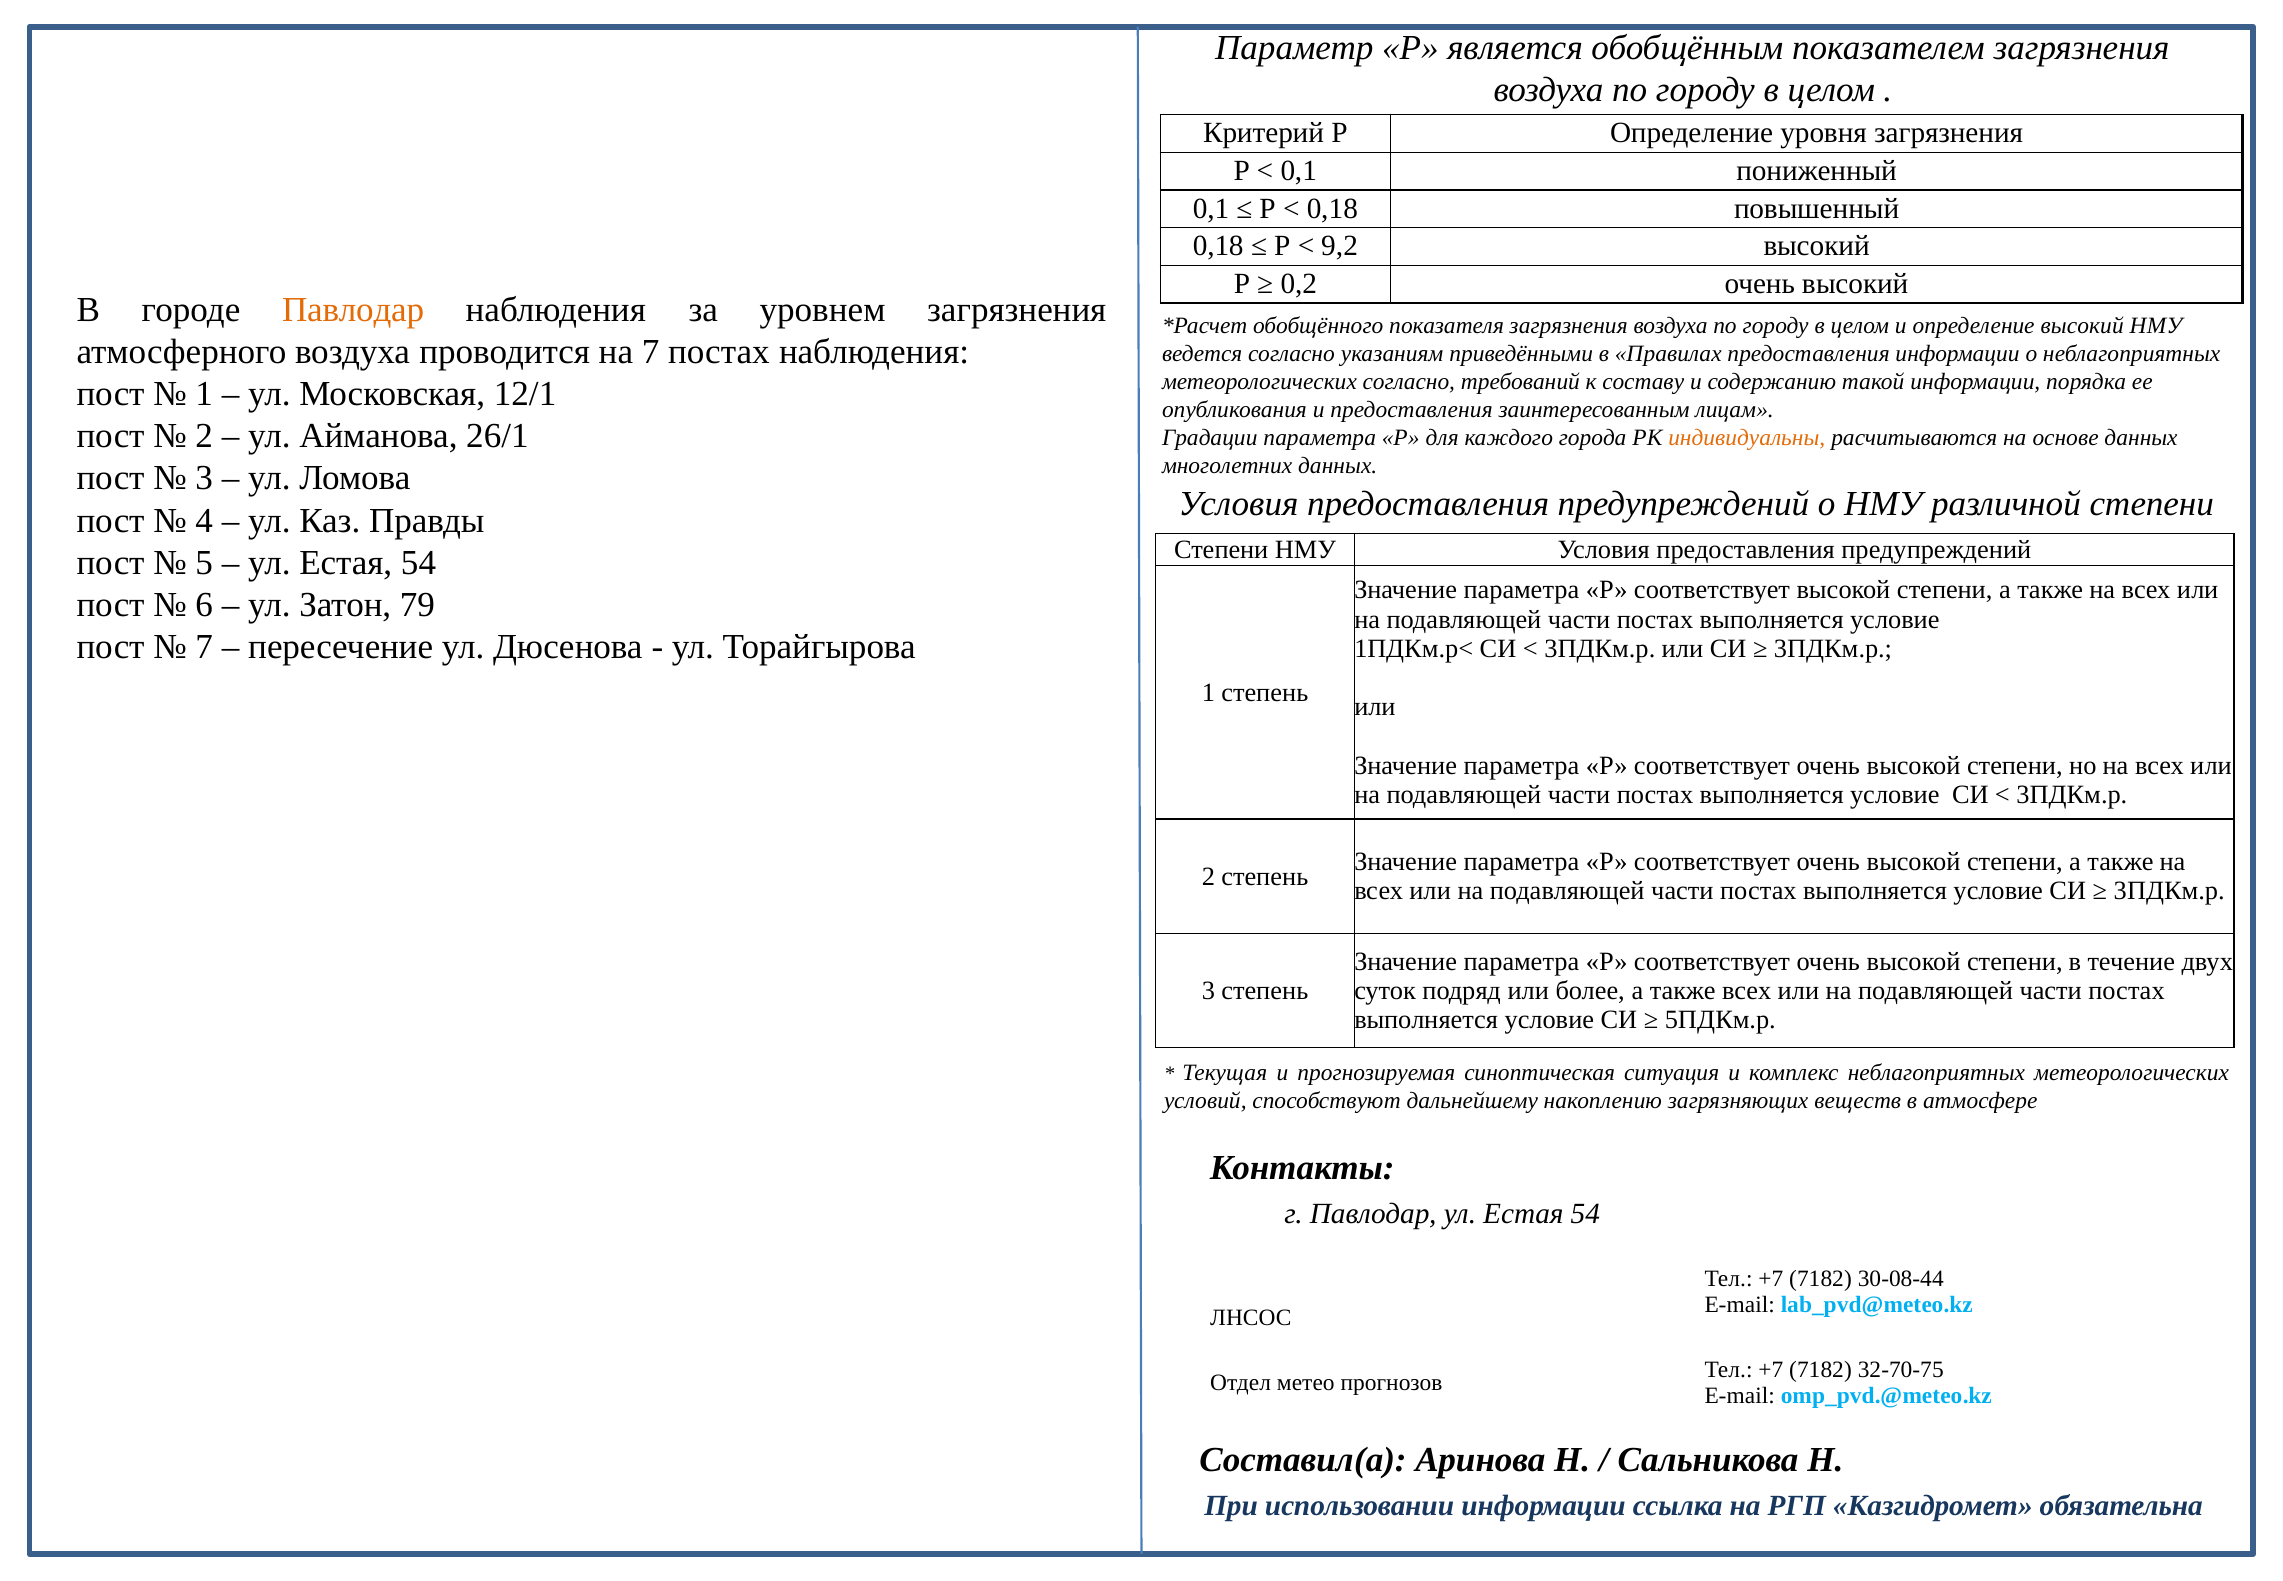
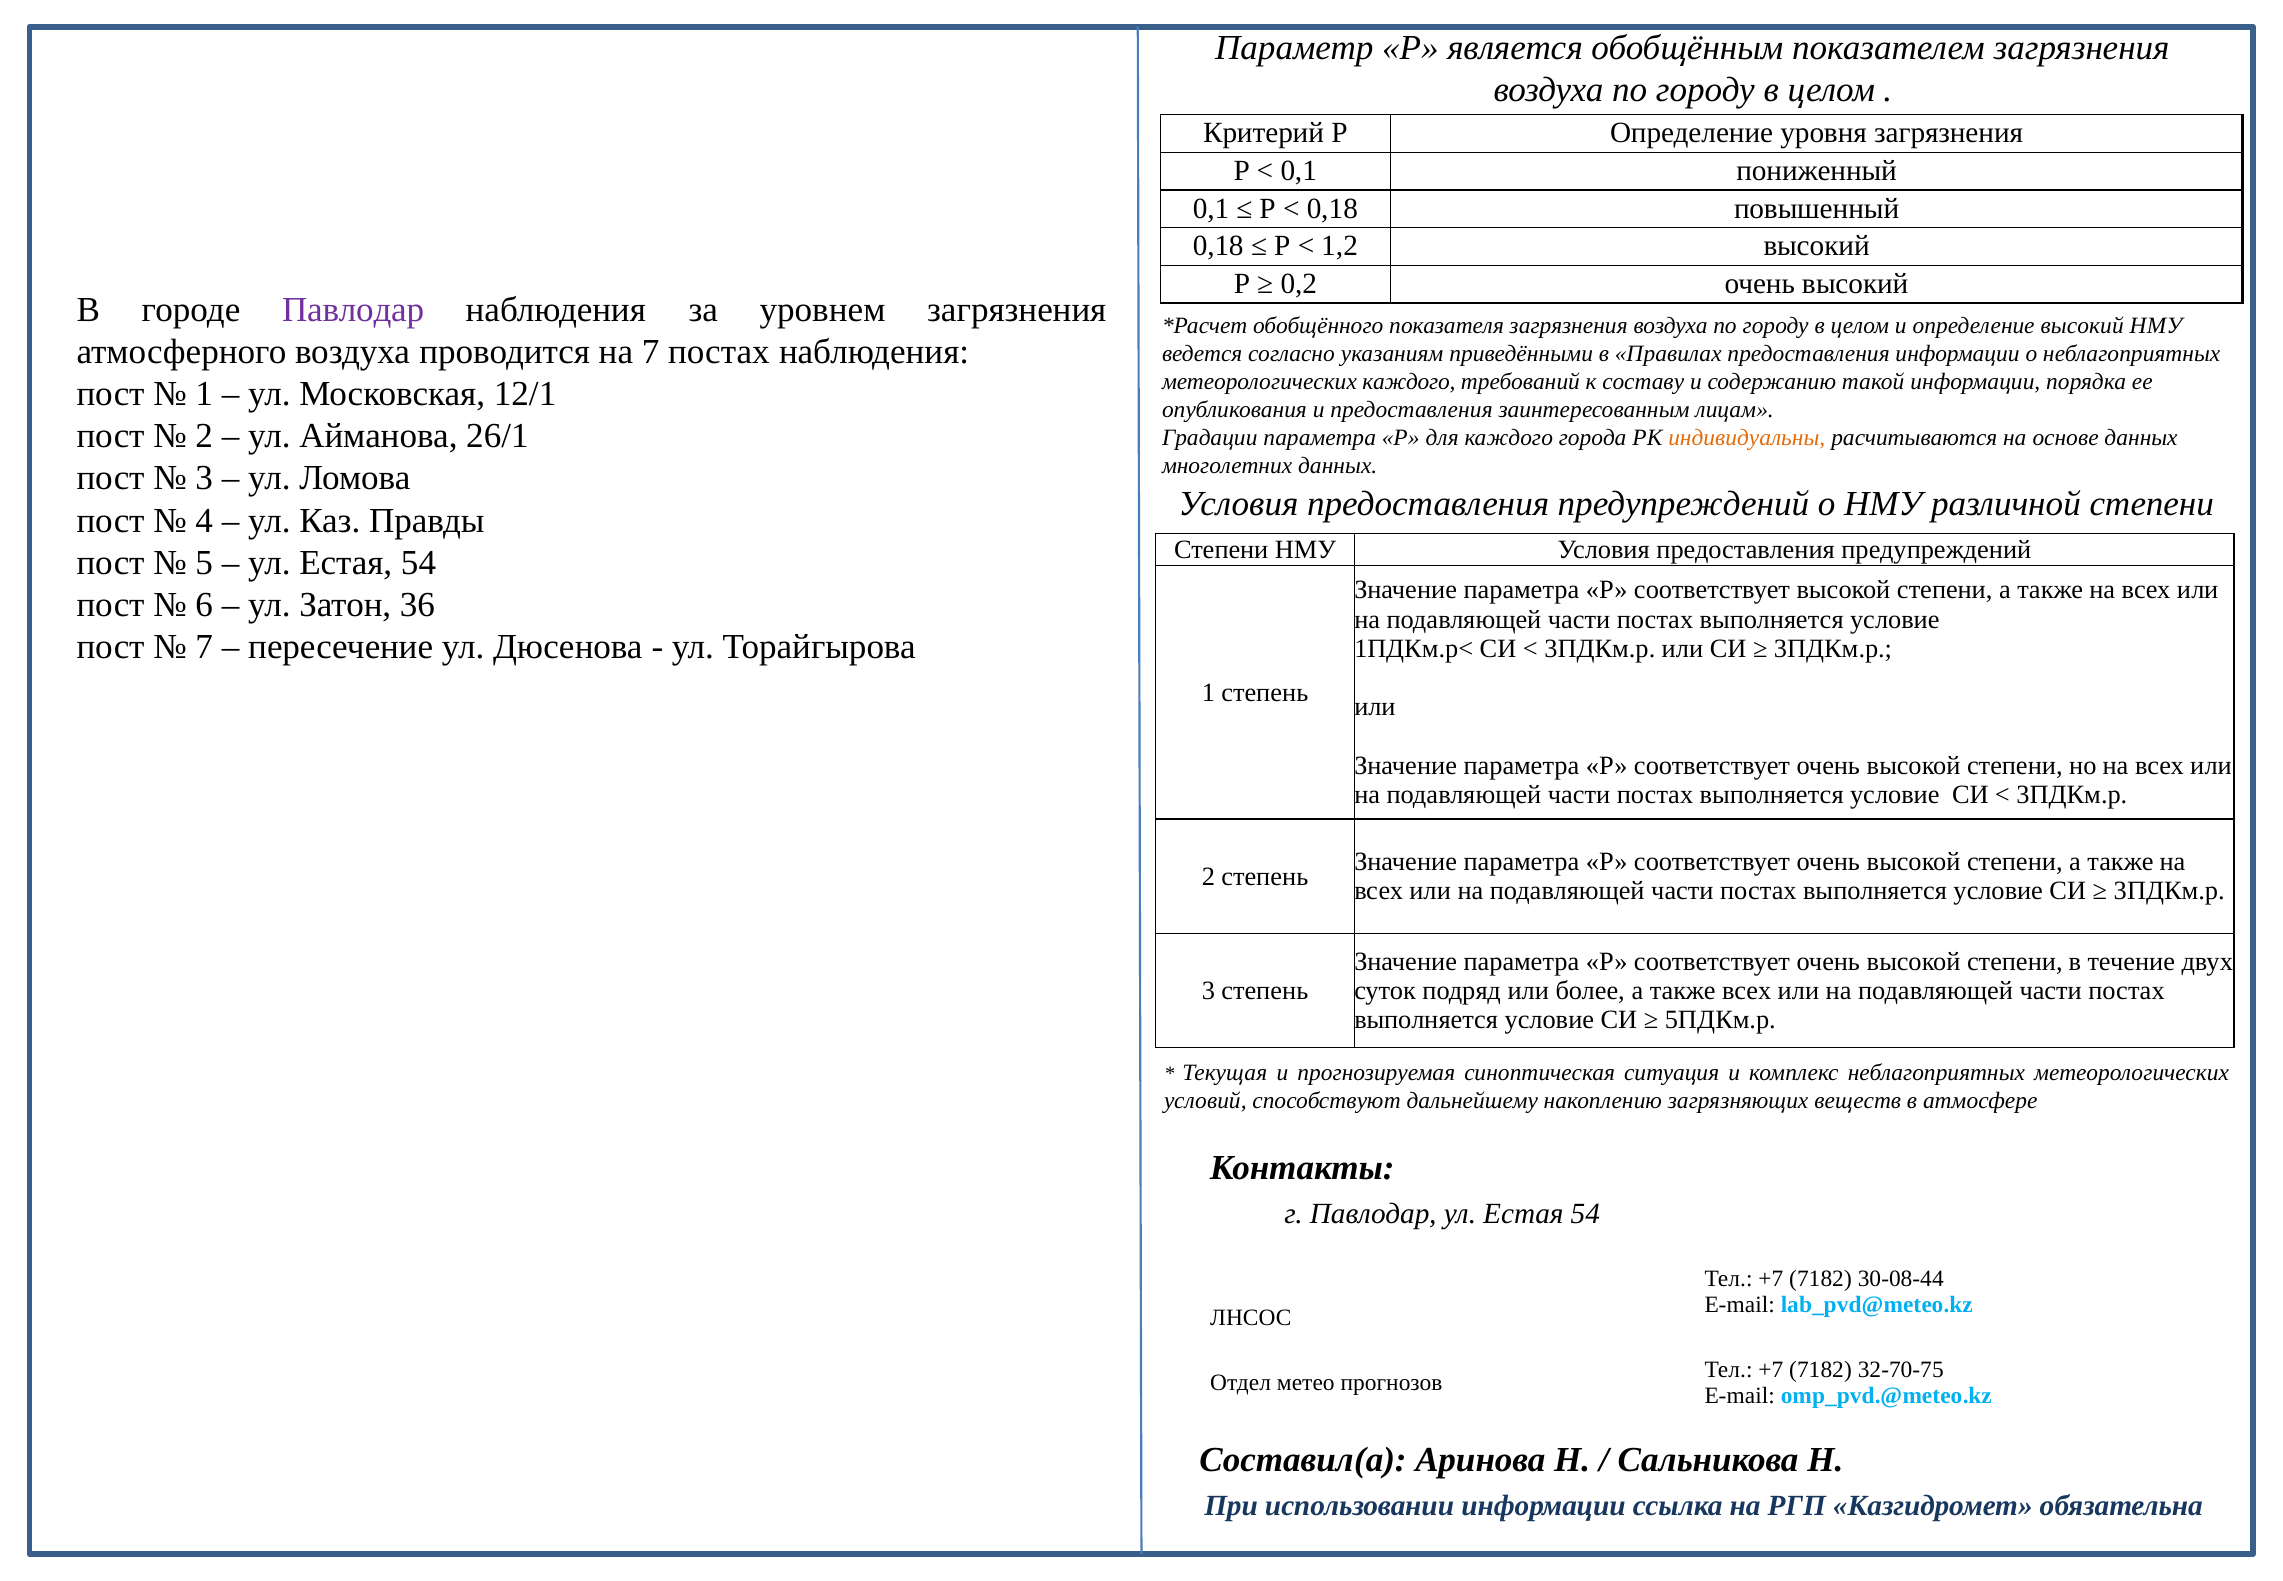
9,2: 9,2 -> 1,2 (1340, 246)
Павлодар colour: orange -> purple (353, 310)
метеорологических согласно: согласно -> каждого (1409, 382)
79: 79 -> 36 (417, 605)
